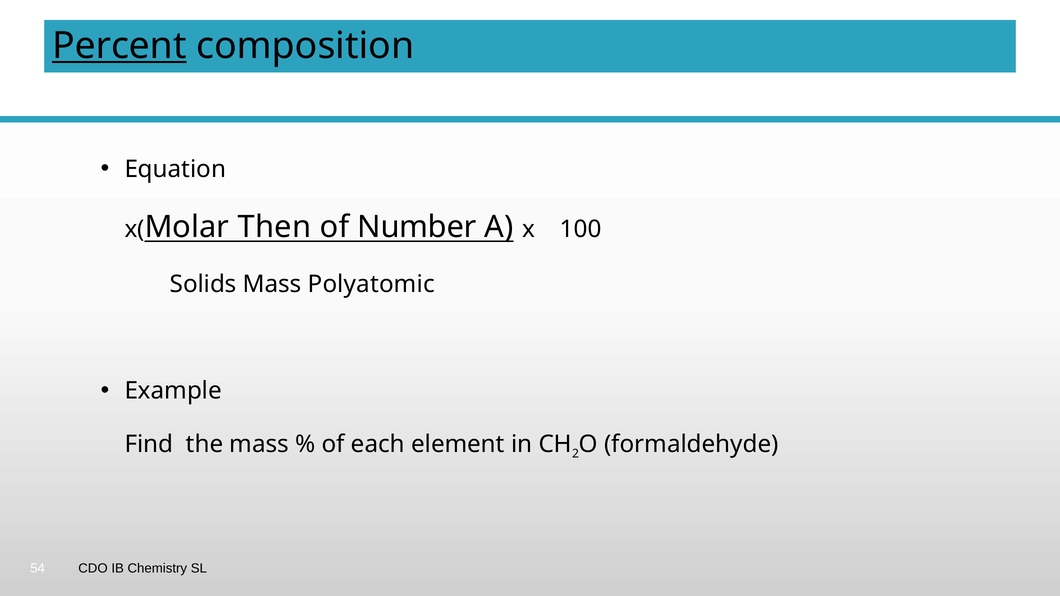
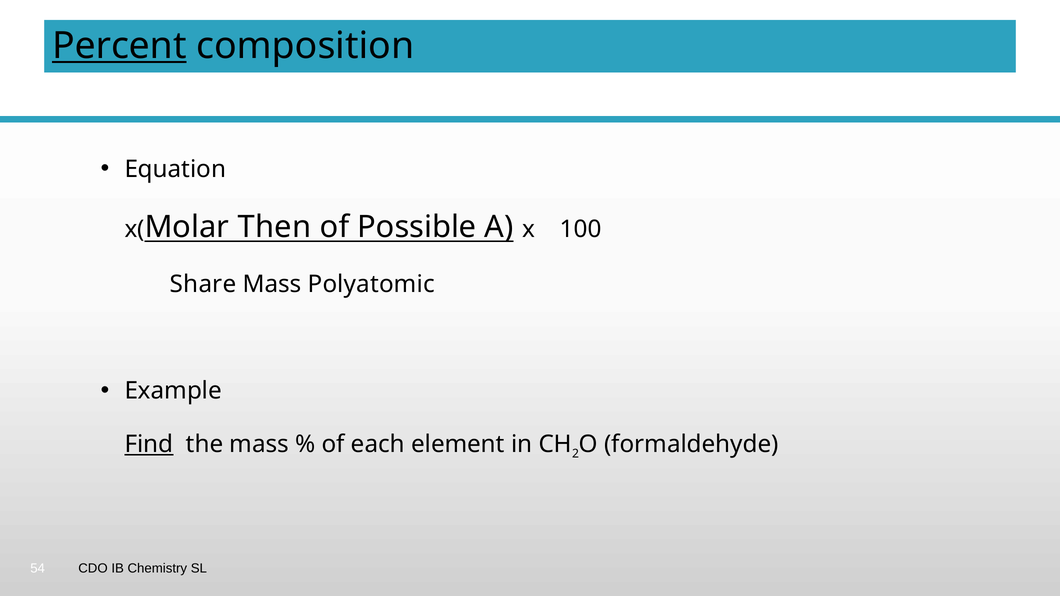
Number: Number -> Possible (417, 227)
Solids: Solids -> Share (203, 284)
Find underline: none -> present (149, 444)
